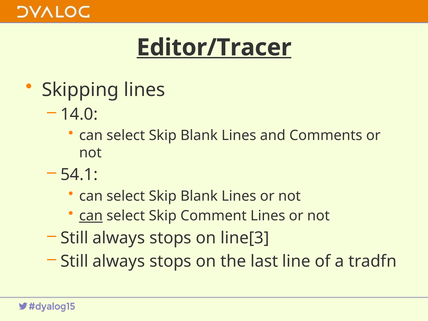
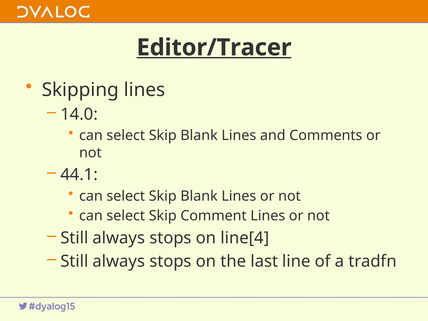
54.1: 54.1 -> 44.1 (79, 175)
can underline: present -> none (91, 216)
line[3: line[3 -> line[4 (245, 238)
